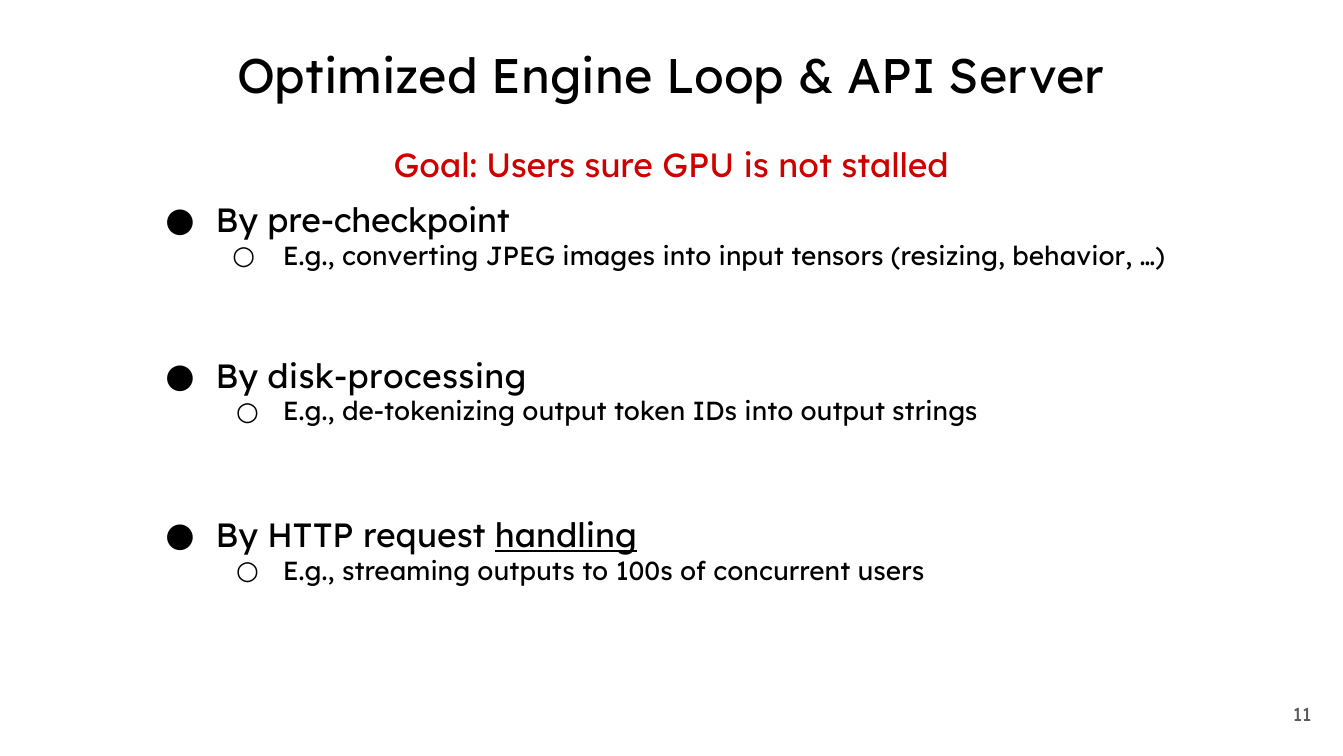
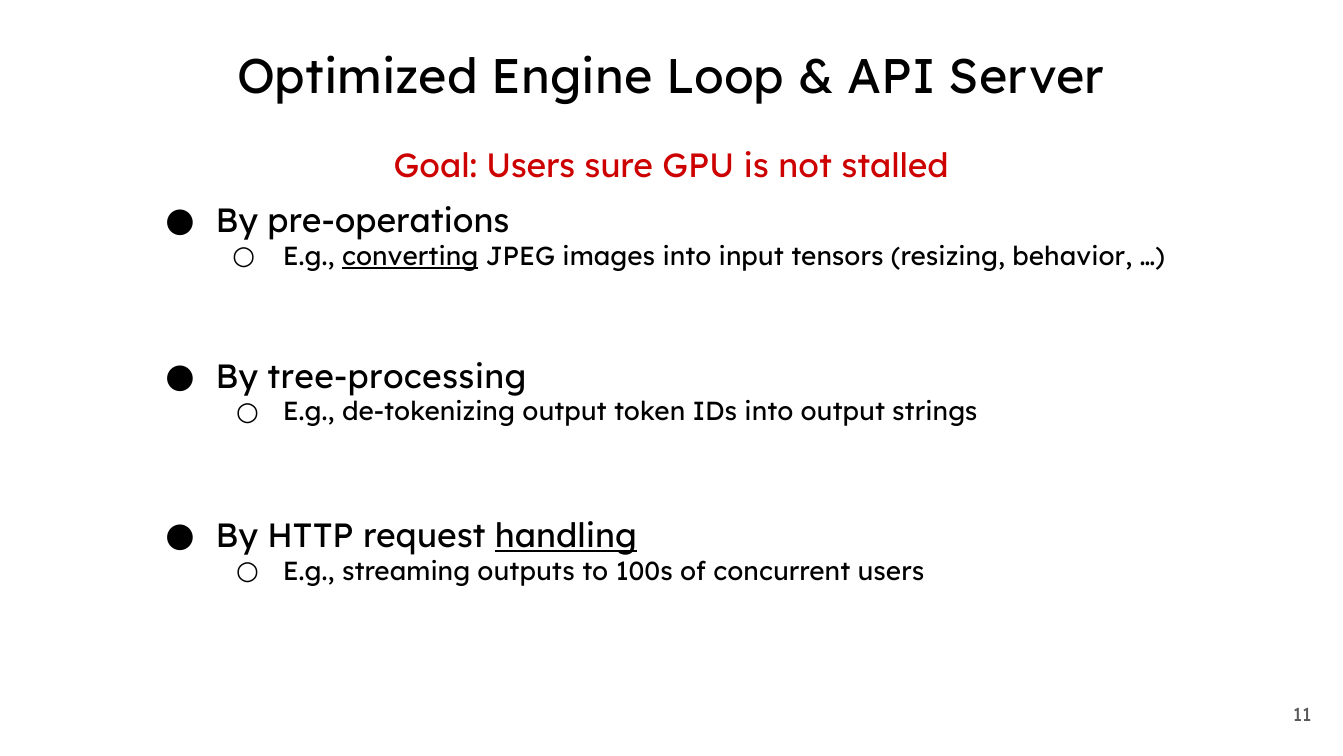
pre-checkpoint: pre-checkpoint -> pre-operations (388, 221)
converting underline: none -> present (410, 257)
disk-processing: disk-processing -> tree-processing (397, 377)
